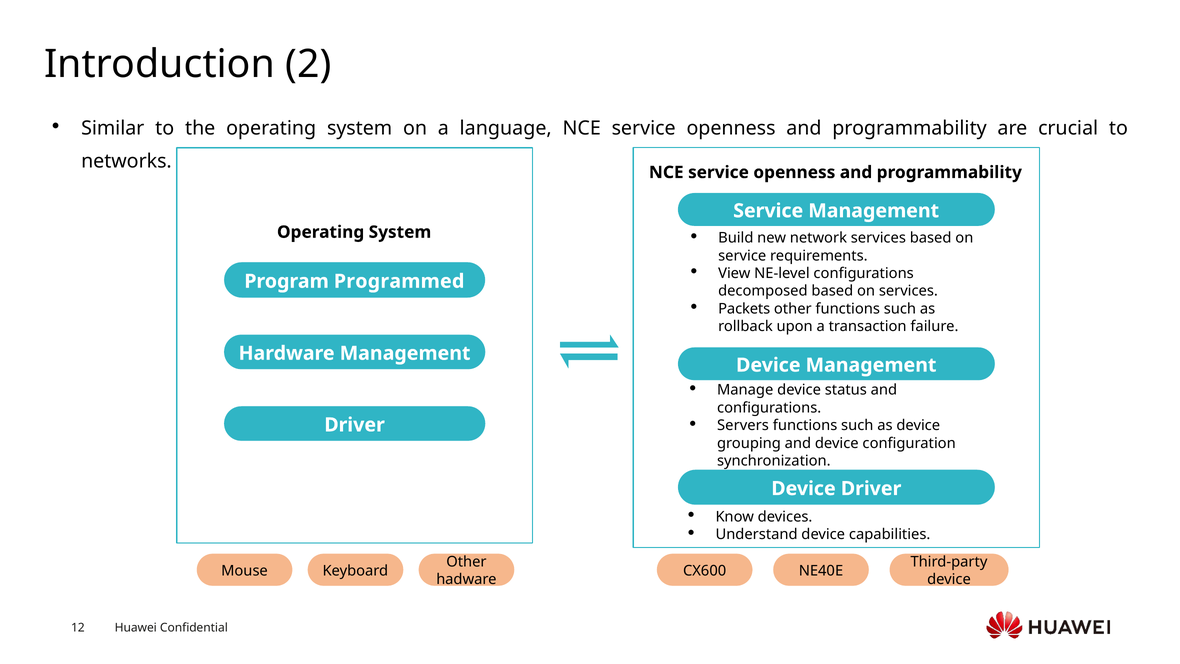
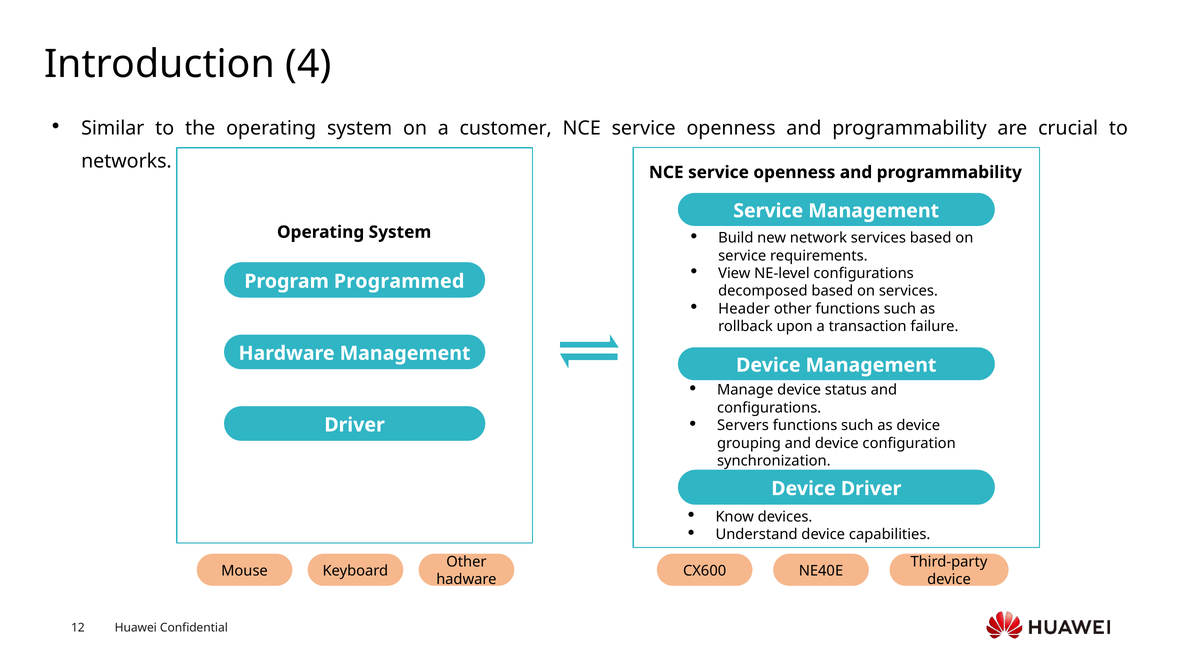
2: 2 -> 4 (308, 64)
language: language -> customer (506, 128)
Packets: Packets -> Header (744, 309)
